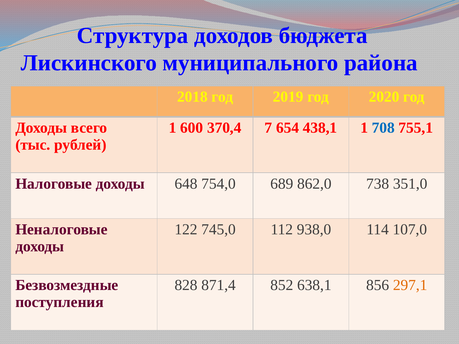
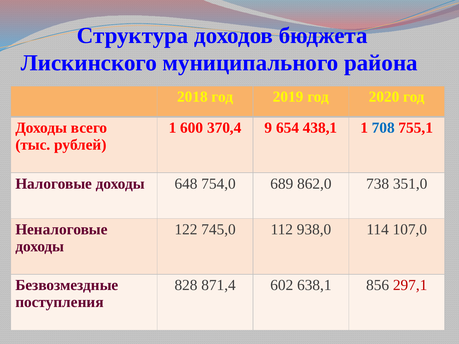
7: 7 -> 9 (268, 128)
852: 852 -> 602 (282, 285)
297,1 colour: orange -> red (410, 285)
